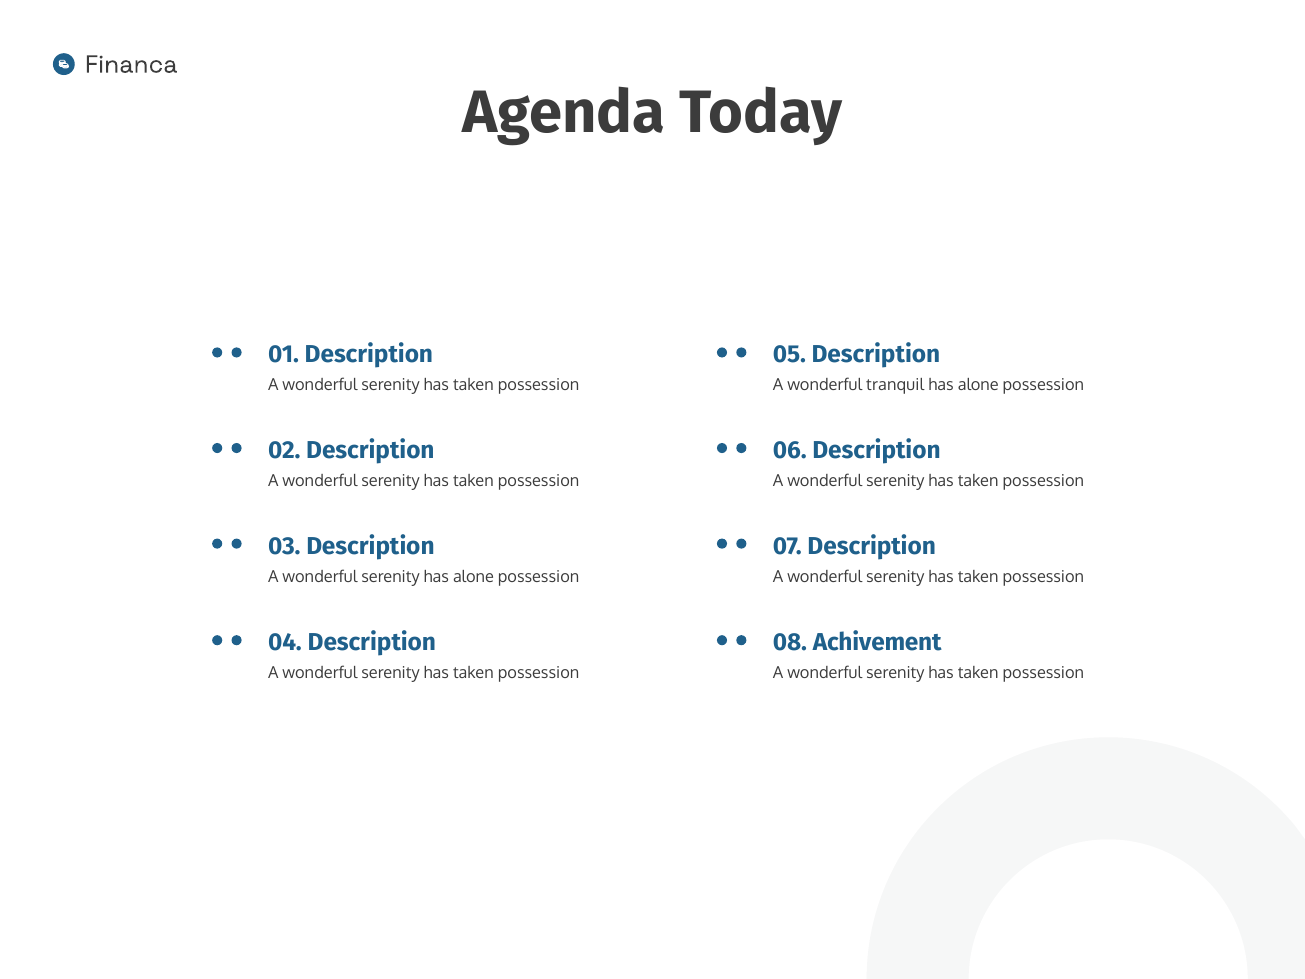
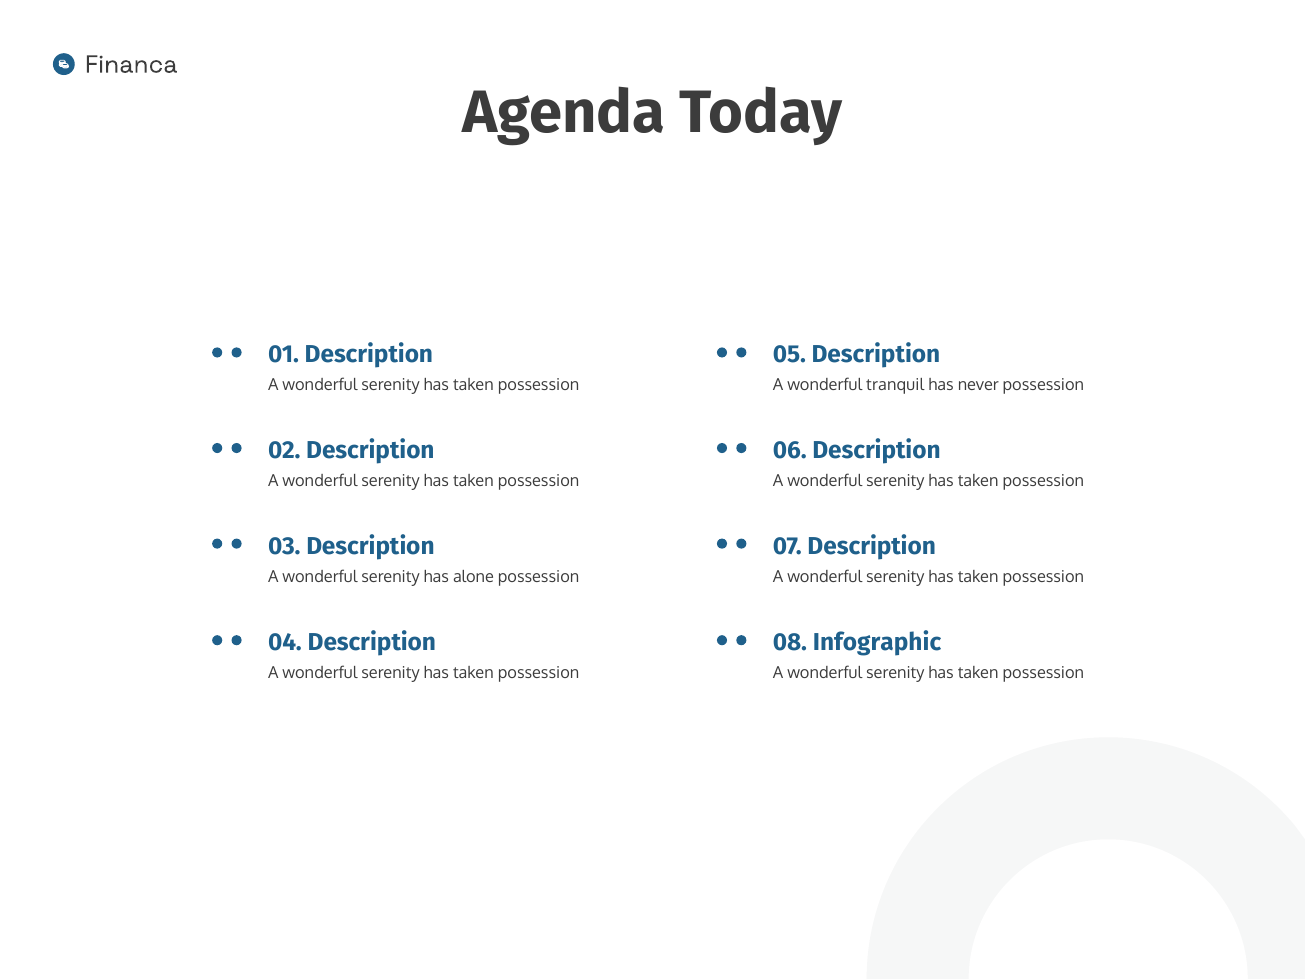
alone: alone -> never (978, 385)
Achivement: Achivement -> Infographic (877, 642)
